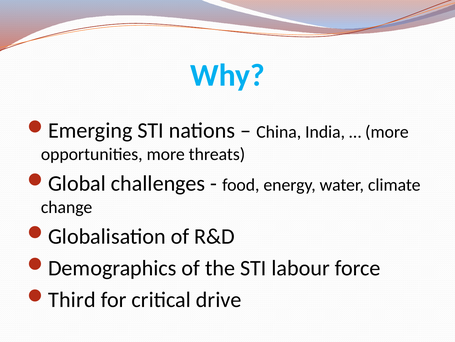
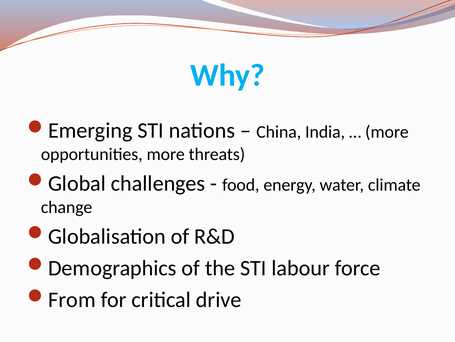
Third: Third -> From (72, 299)
